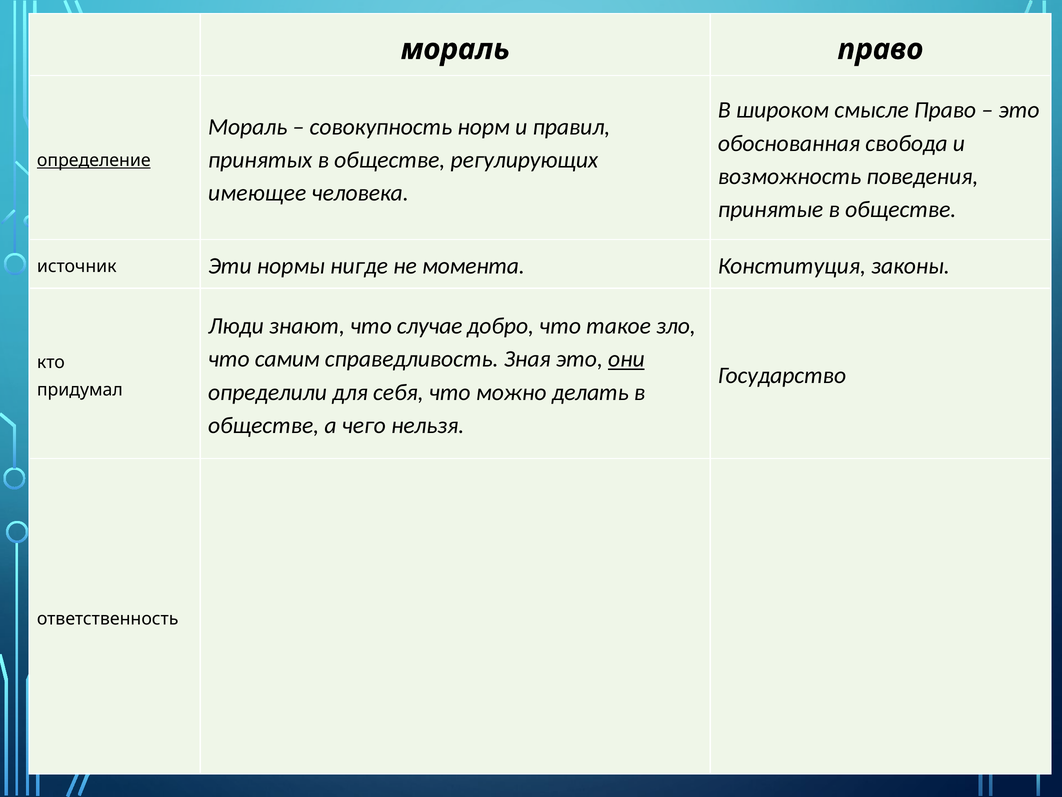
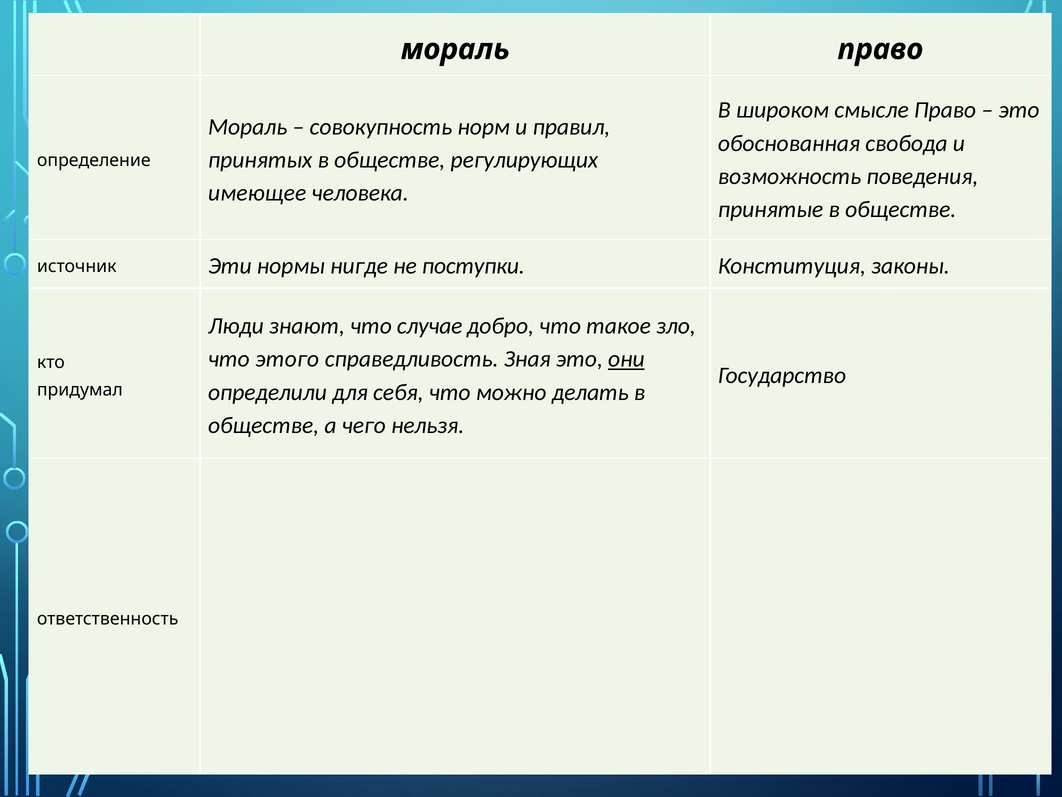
определение underline: present -> none (94, 160)
момента: момента -> поступки (473, 266)
самим: самим -> этого (287, 359)
